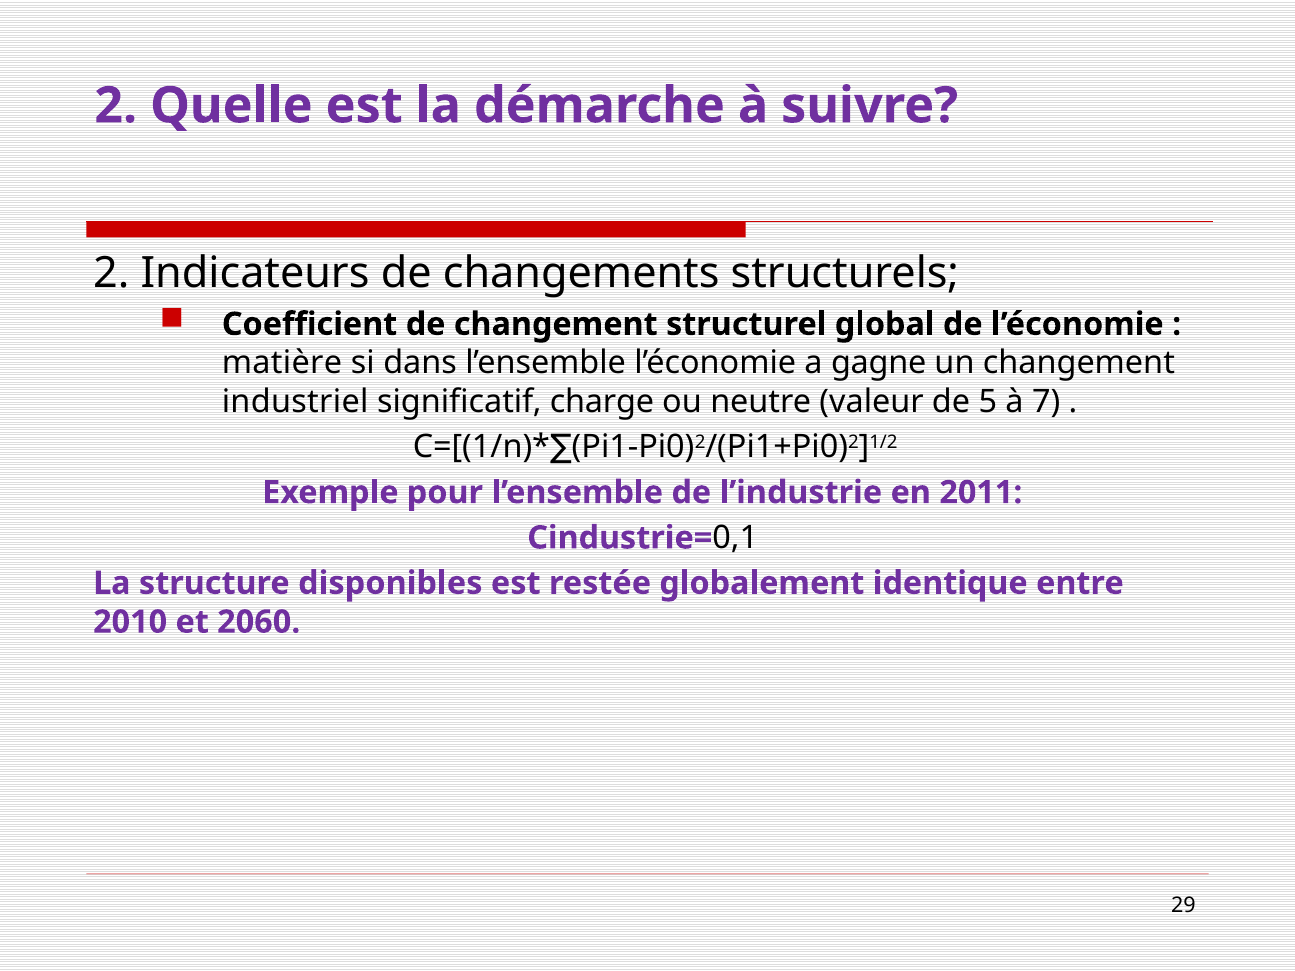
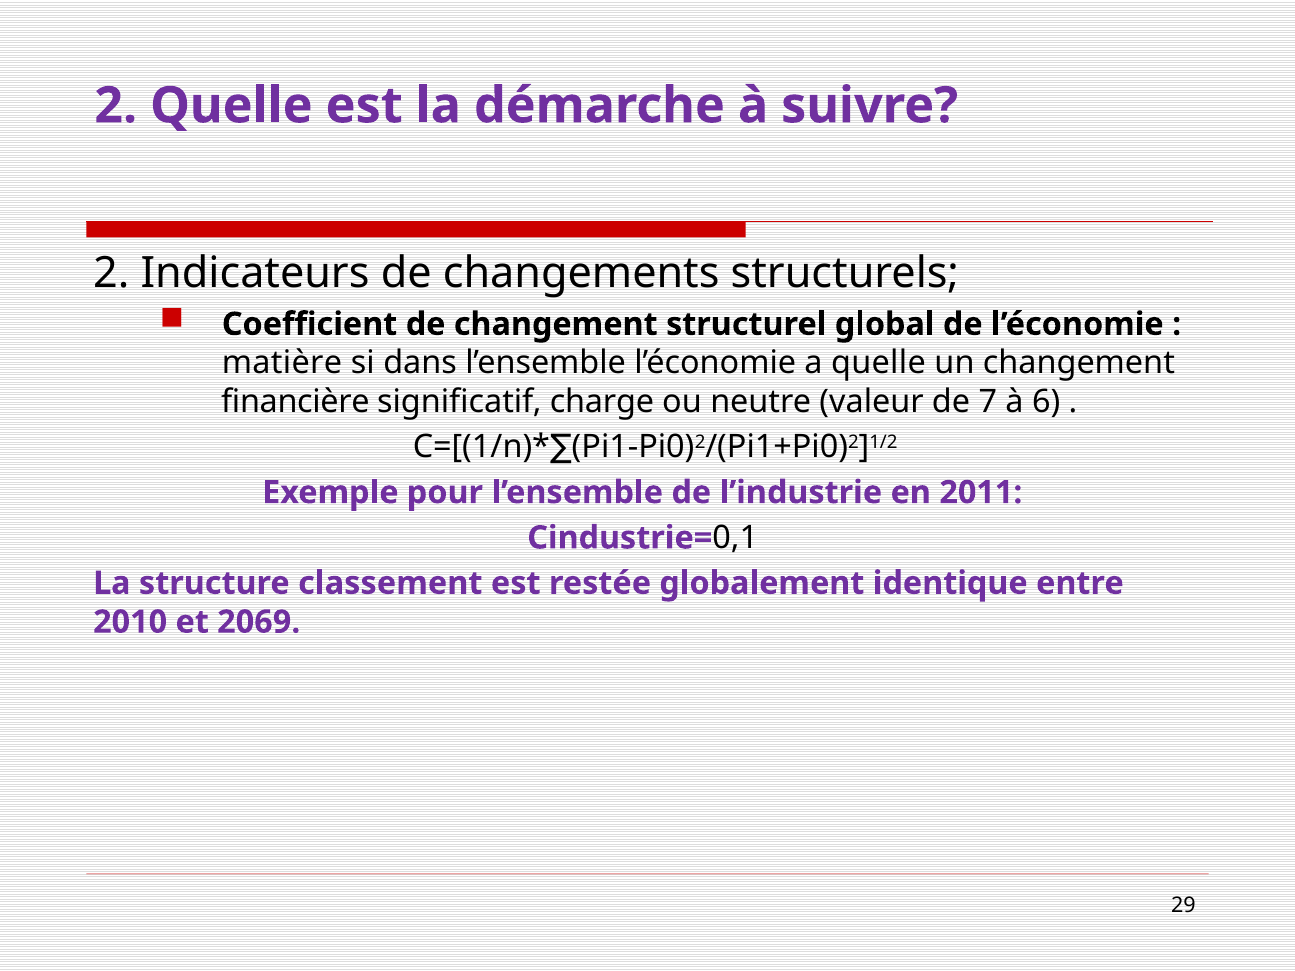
a gagne: gagne -> quelle (878, 363)
industriel: industriel -> financière (295, 402)
5: 5 -> 7 (988, 402)
7: 7 -> 6 (1046, 402)
disponibles: disponibles -> classement (390, 583)
2060: 2060 -> 2069 (259, 622)
